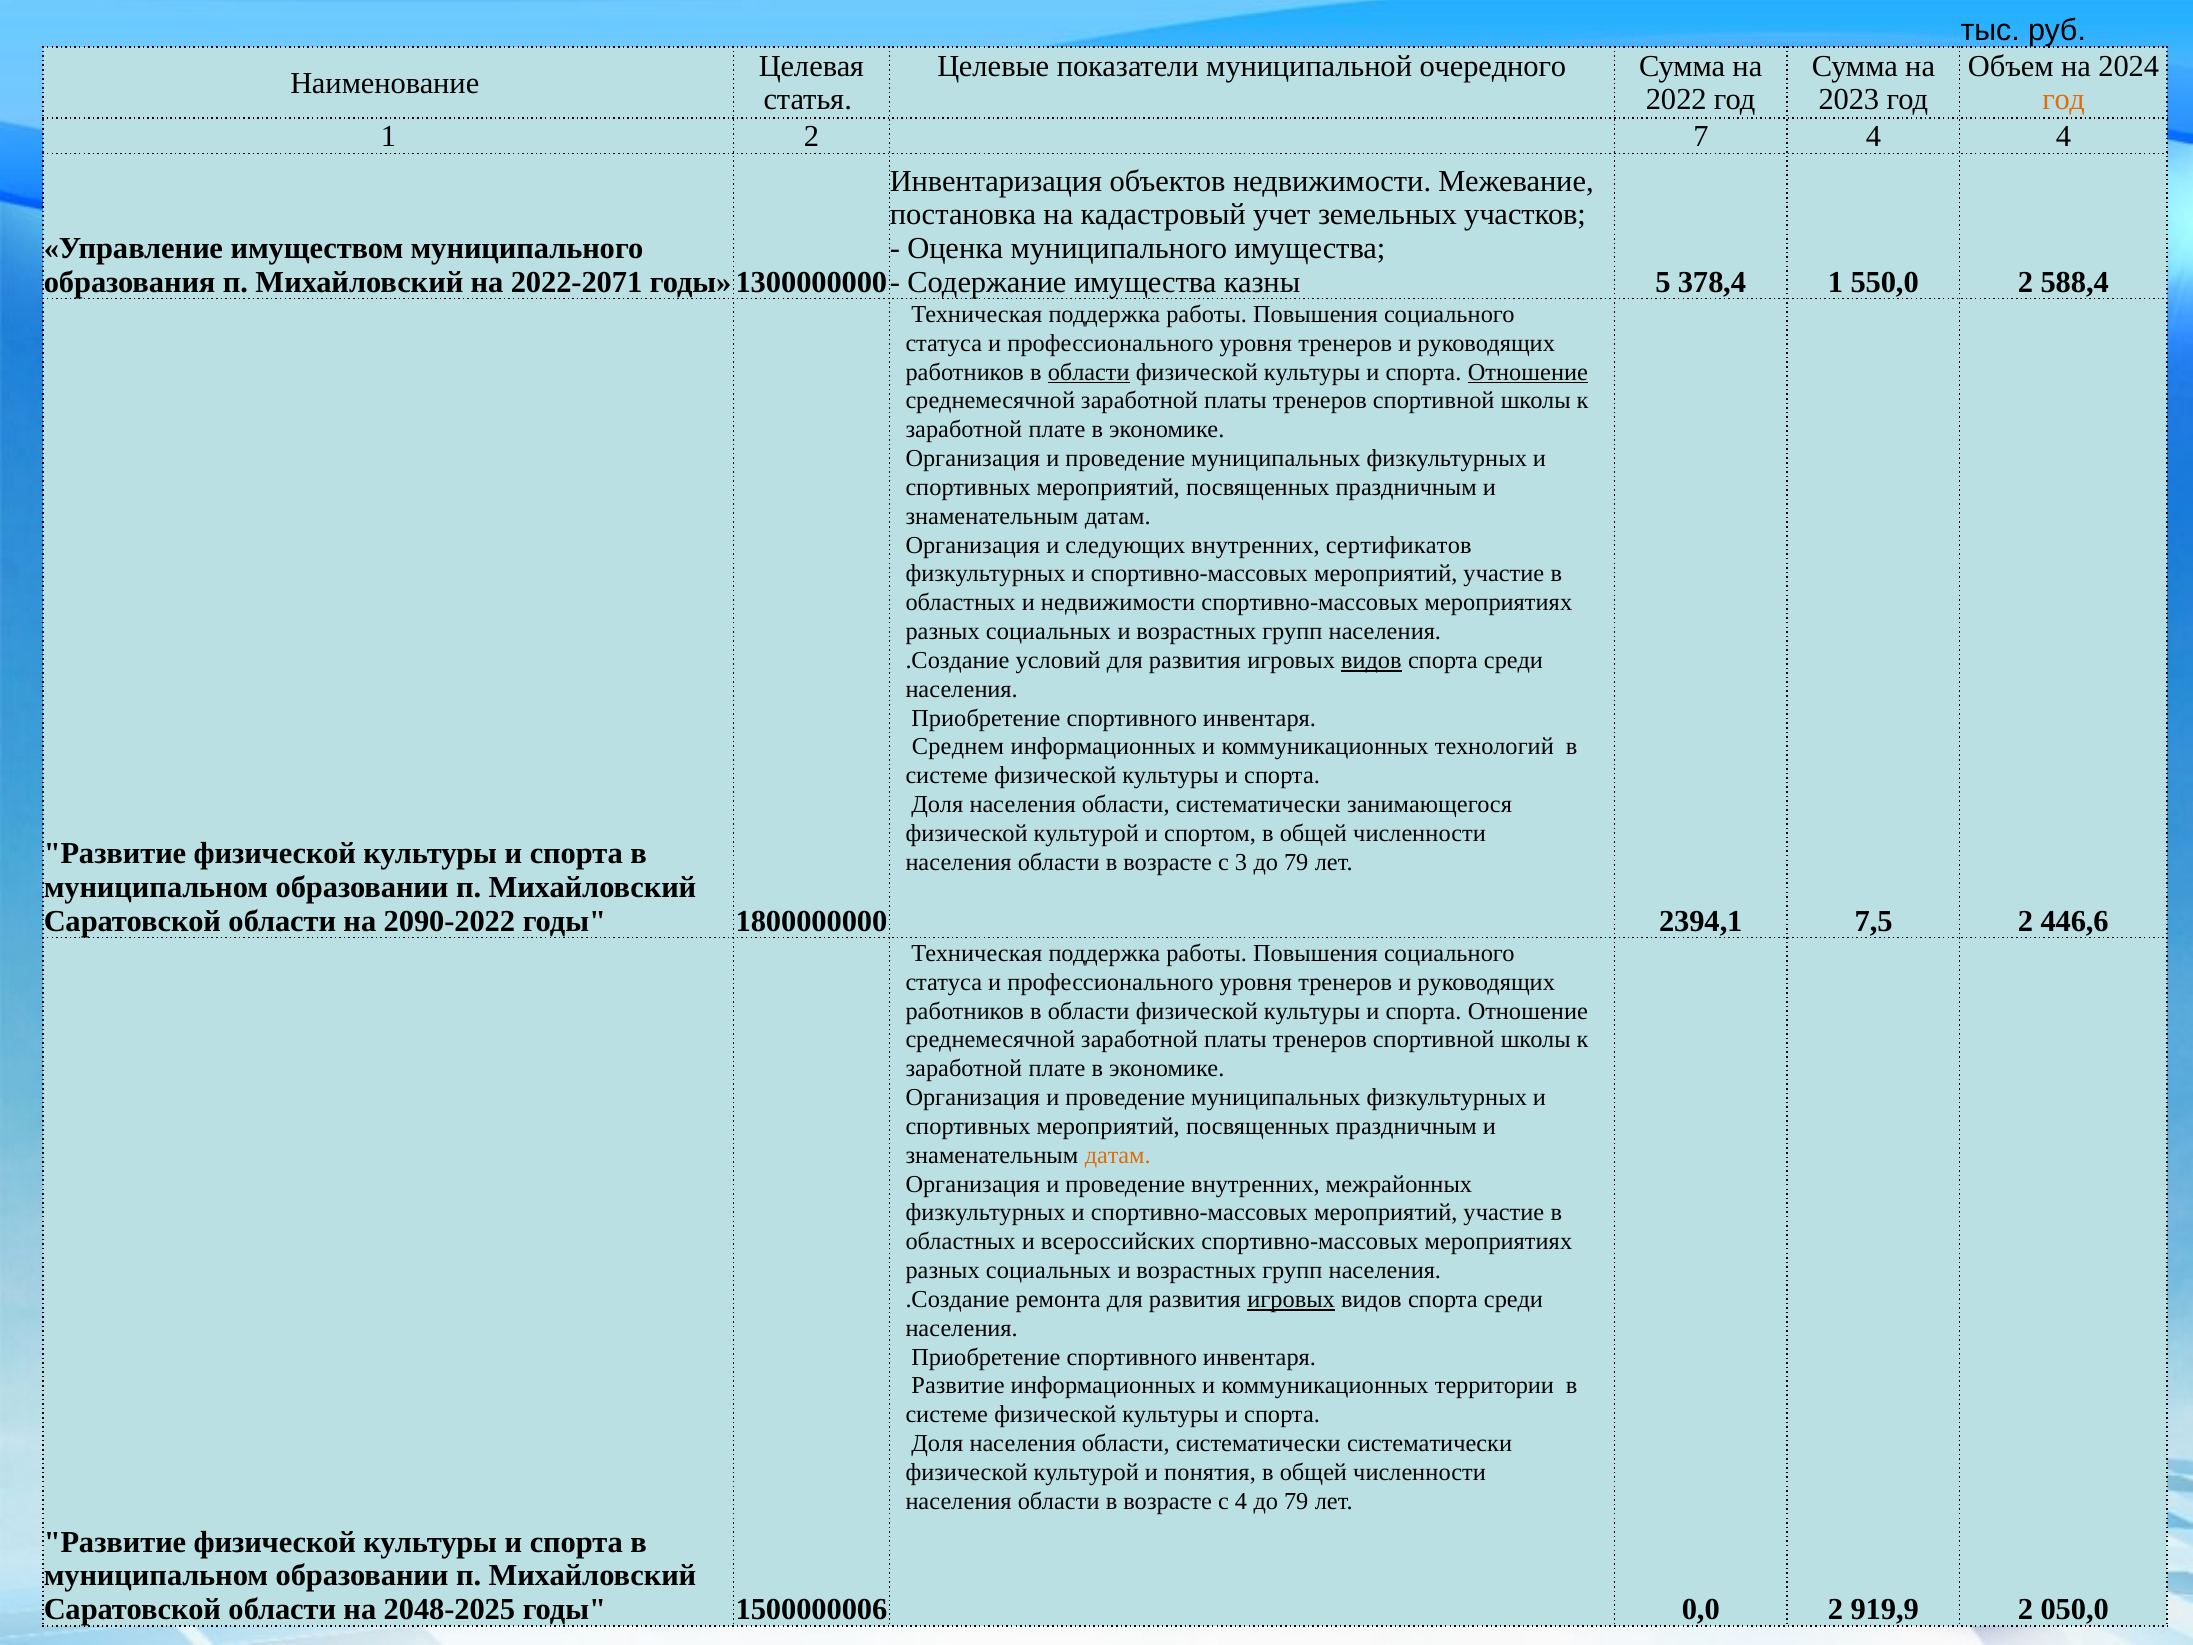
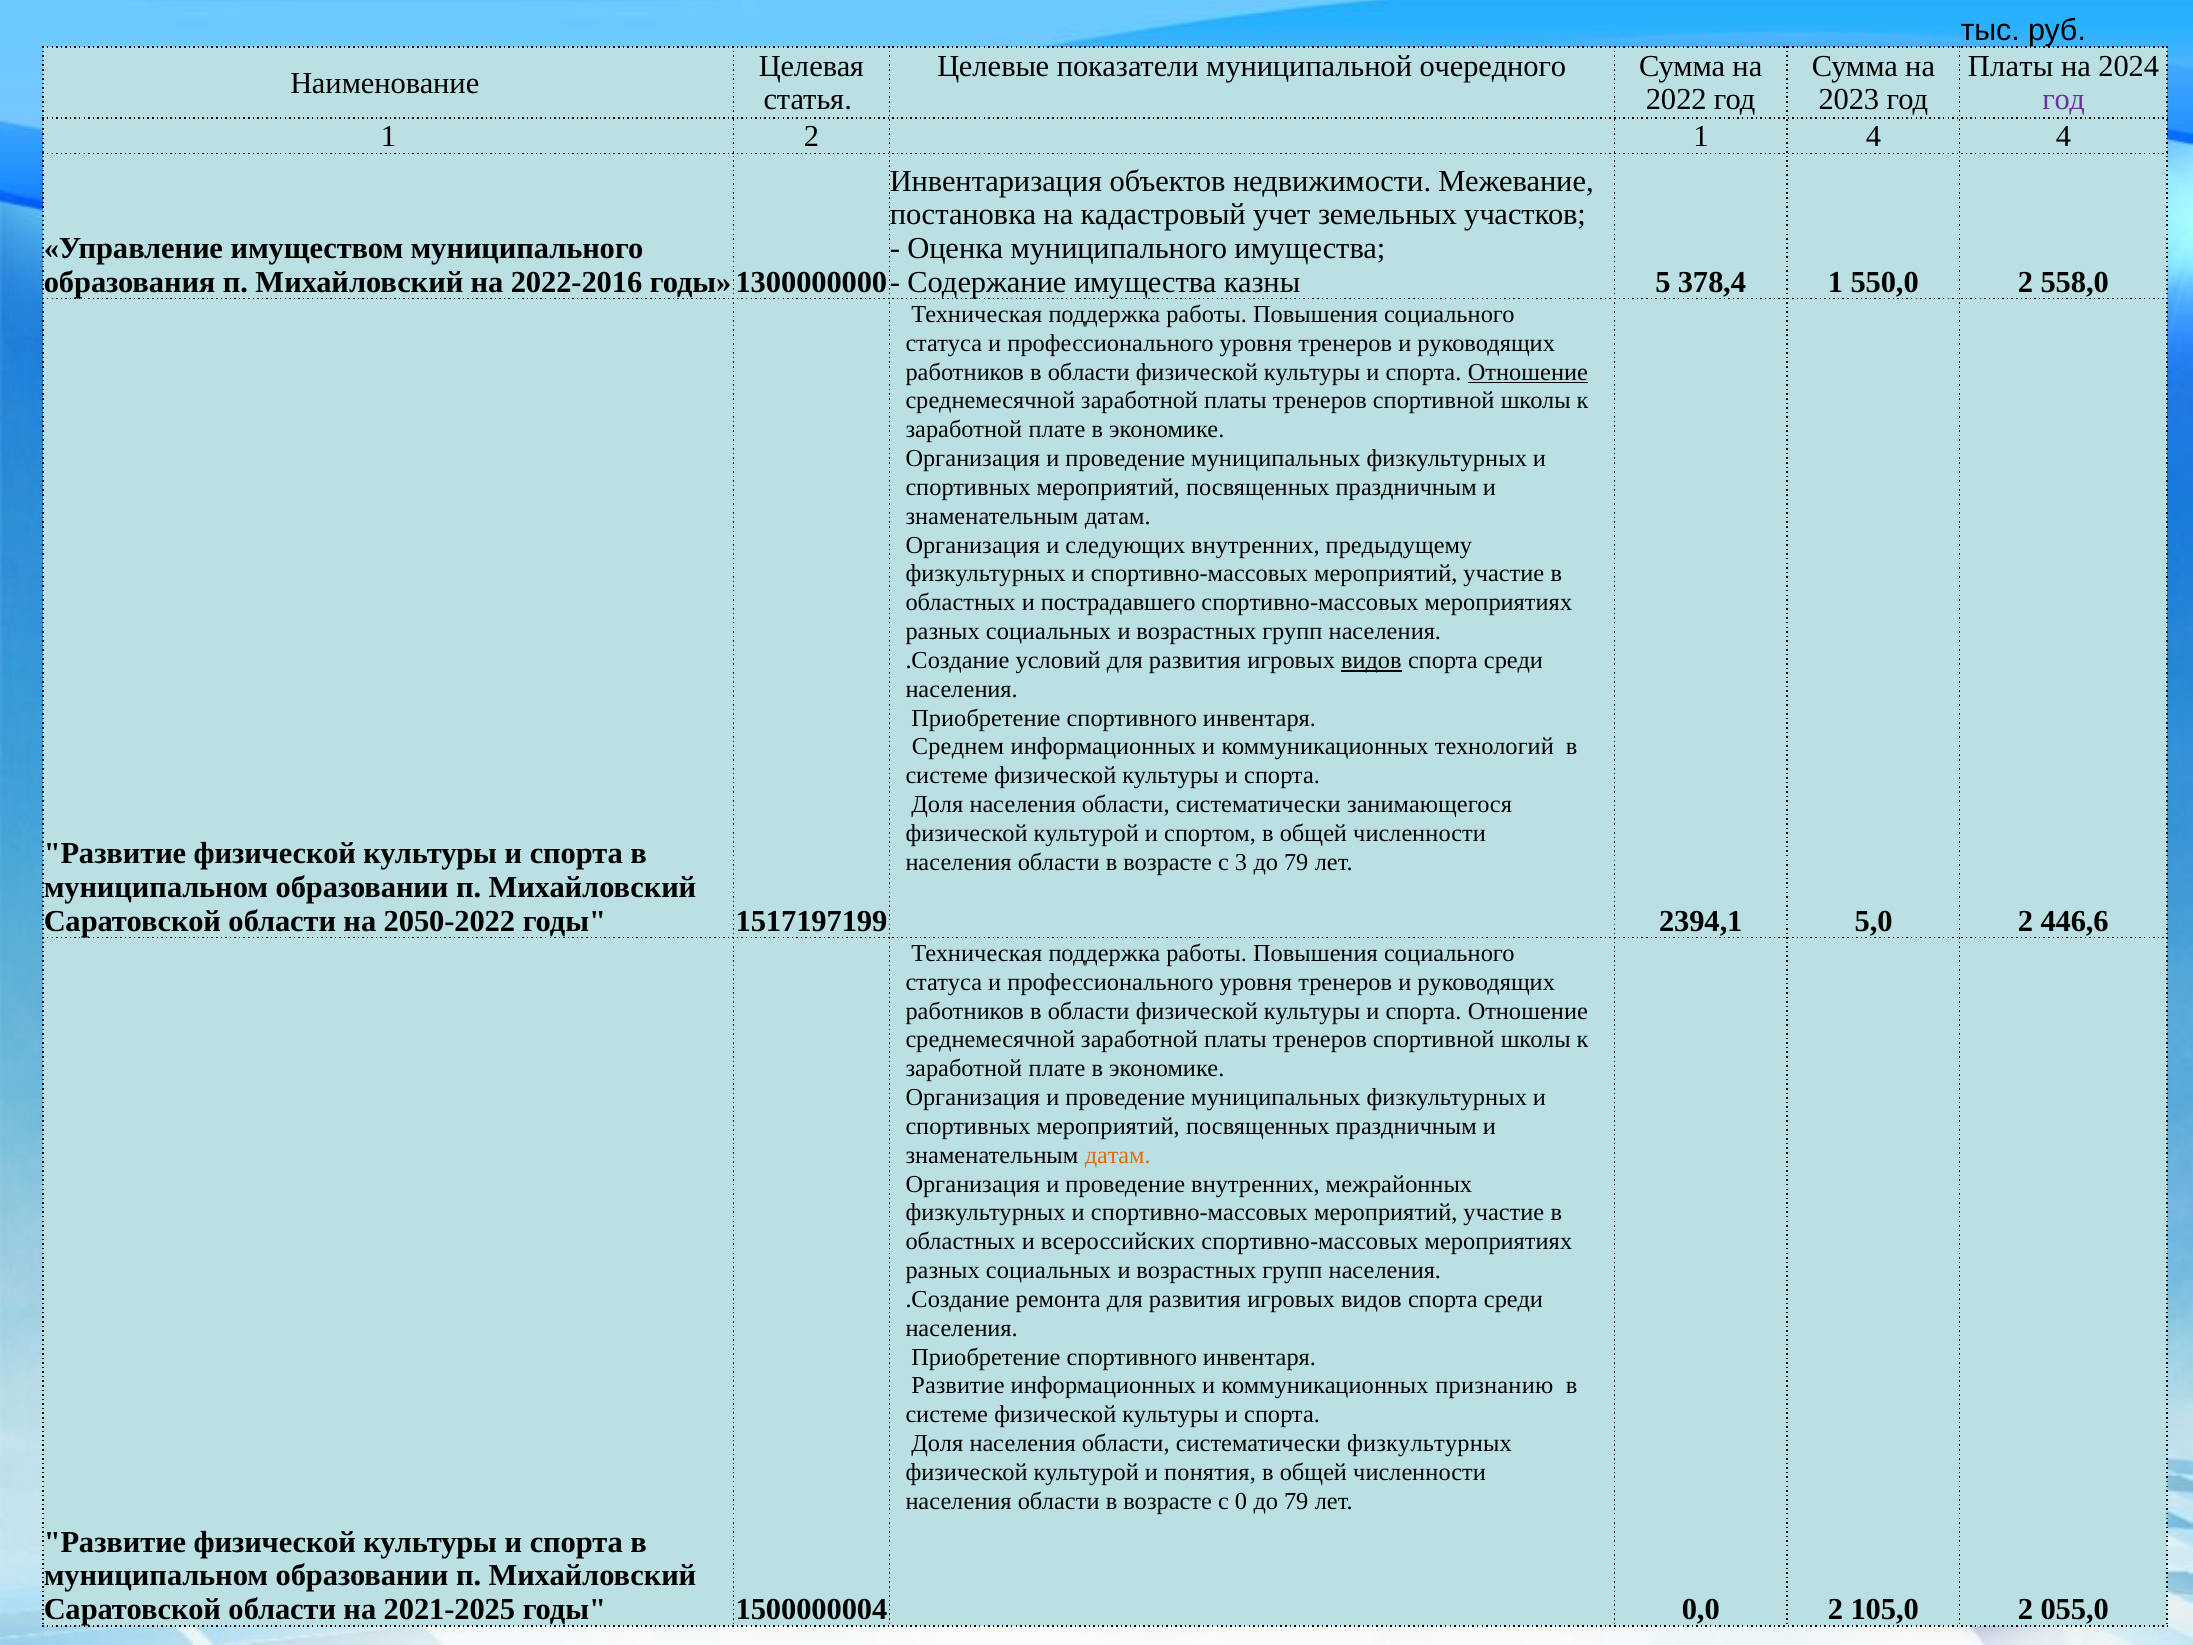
Объем: Объем -> Платы (2011, 66)
год colour: orange -> purple (2064, 100)
2 7: 7 -> 1 (1701, 136)
2022-2071: 2022-2071 -> 2022-2016 (577, 282)
588,4: 588,4 -> 558,0 (2075, 282)
области underline: present -> none (1089, 372)
сертификатов: сертификатов -> предыдущему (1399, 545)
и недвижимости: недвижимости -> пострадавшего (1118, 603)
2090-2022: 2090-2022 -> 2050-2022 (449, 921)
1800000000: 1800000000 -> 1517197199 (811, 921)
7,5: 7,5 -> 5,0 (1874, 921)
игровых underline: present -> none (1291, 1299)
территории: территории -> признанию (1494, 1386)
систематически систематически: систематически -> физкультурных (1429, 1443)
с 4: 4 -> 0 (1241, 1501)
2048-2025: 2048-2025 -> 2021-2025 (449, 1609)
1500000006: 1500000006 -> 1500000004 (811, 1609)
919,9: 919,9 -> 105,0 (1885, 1609)
050,0: 050,0 -> 055,0 (2075, 1609)
